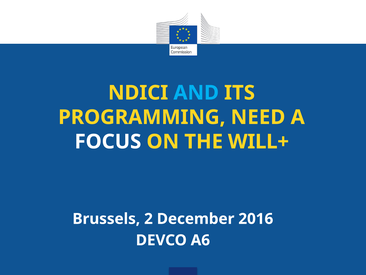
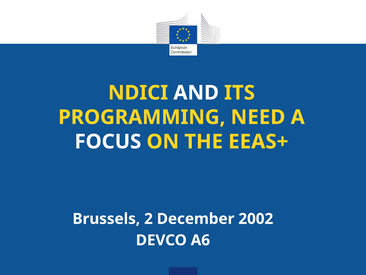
AND colour: light blue -> white (196, 93)
WILL+: WILL+ -> EEAS+ (258, 141)
2016: 2016 -> 2002 (256, 218)
